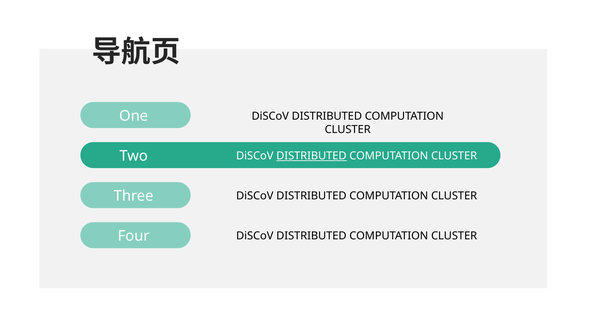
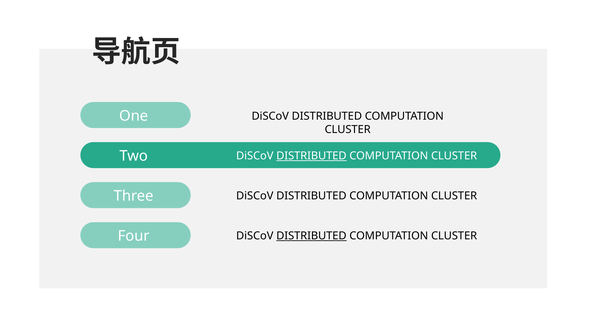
DISTRIBUTED underline: none -> present (311, 236)
